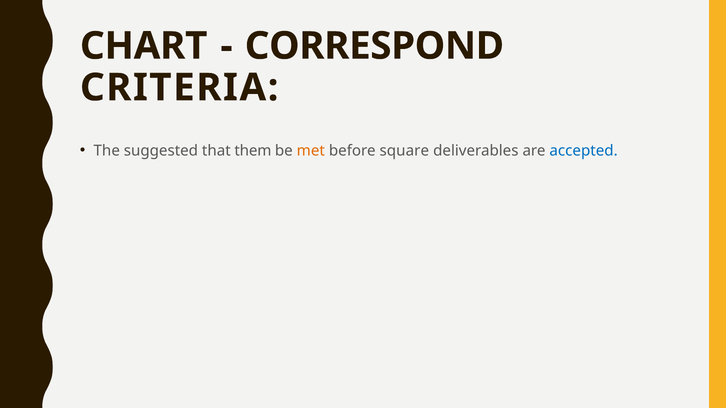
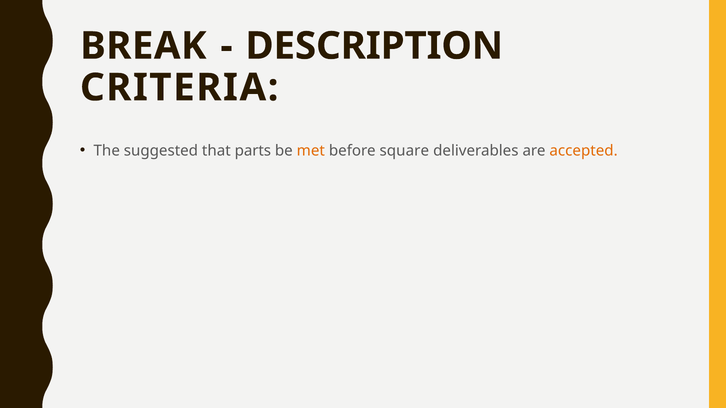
CHART: CHART -> BREAK (143, 46)
CORRESPOND: CORRESPOND -> DESCRIPTION (374, 46)
them: them -> parts (253, 151)
accepted colour: blue -> orange (584, 151)
